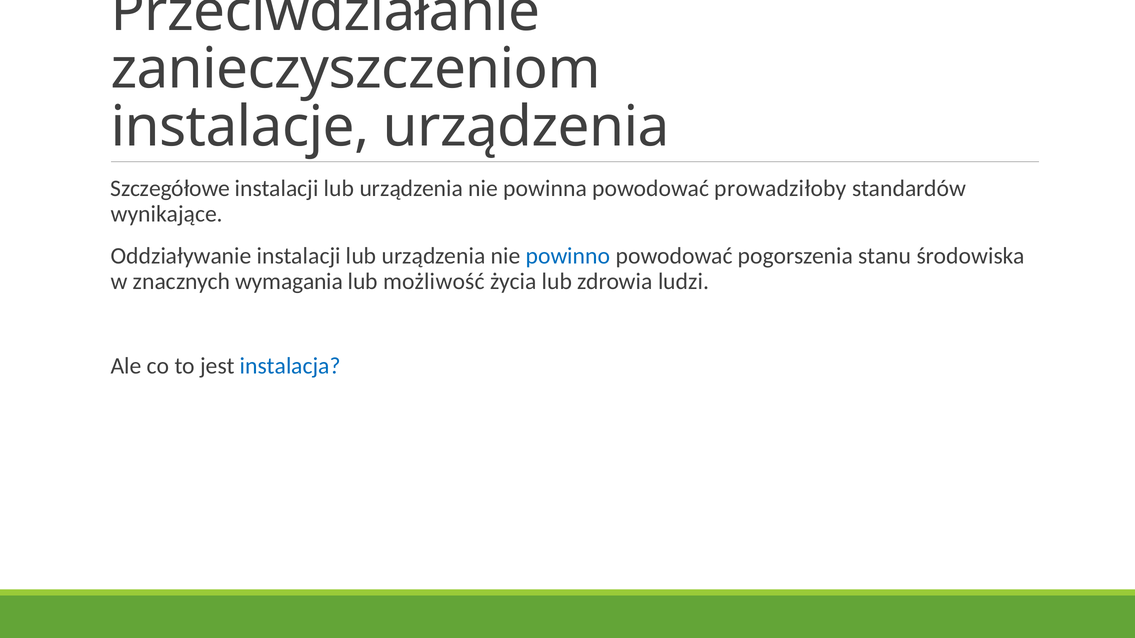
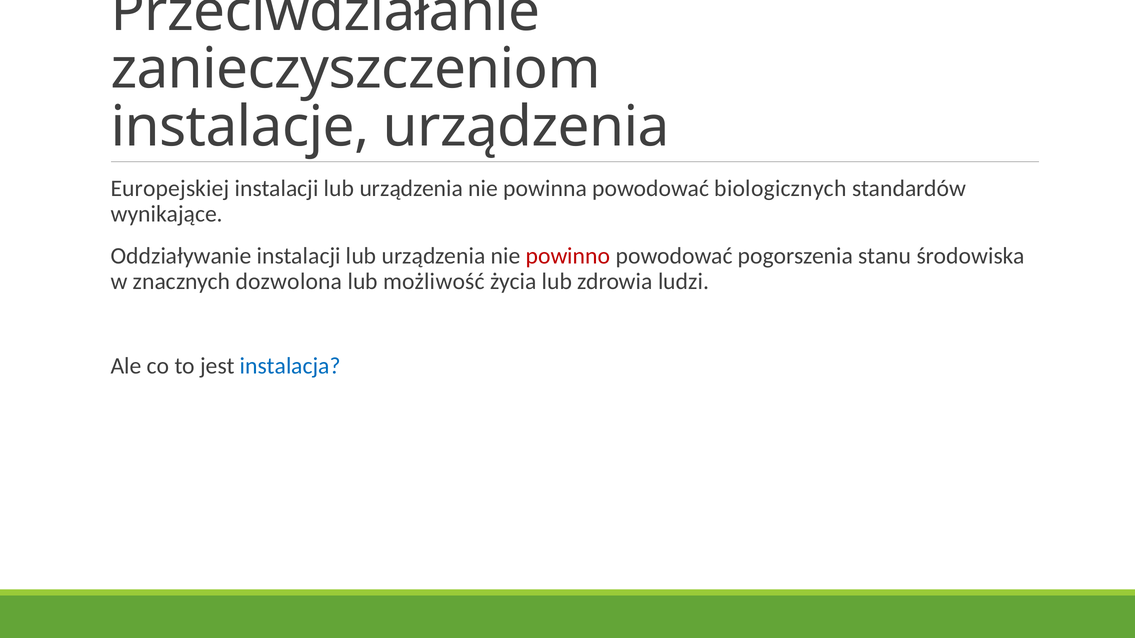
Szczegółowe: Szczegółowe -> Europejskiej (170, 189)
prowadziłoby: prowadziłoby -> biologicznych (781, 189)
powinno colour: blue -> red (568, 256)
wymagania: wymagania -> dozwolona (289, 282)
